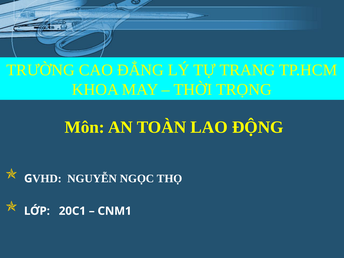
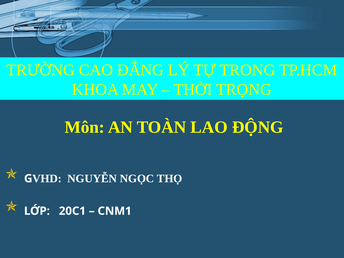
TRANG: TRANG -> TRONG (247, 70)
